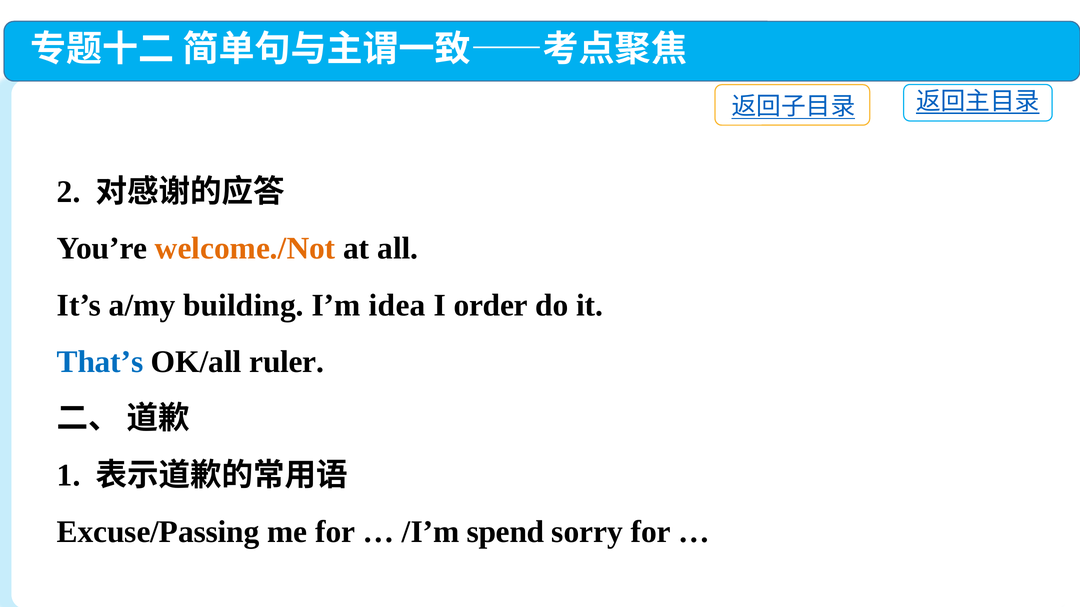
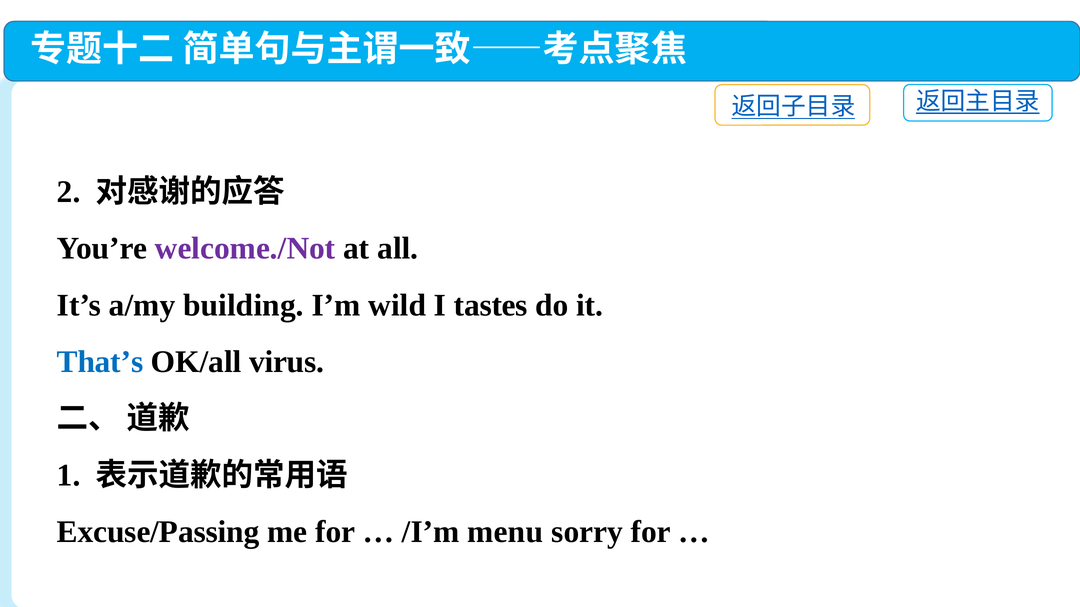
welcome./Not colour: orange -> purple (245, 249)
idea: idea -> wild (397, 305)
order: order -> tastes (491, 305)
ruler: ruler -> virus (287, 362)
spend: spend -> menu (505, 532)
